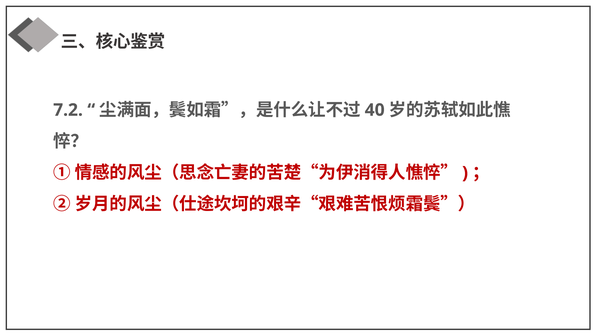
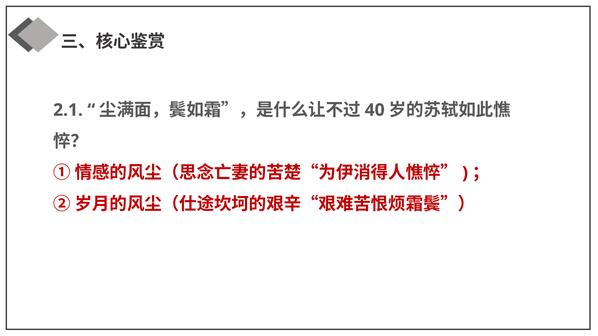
7.2: 7.2 -> 2.1 (68, 110)
